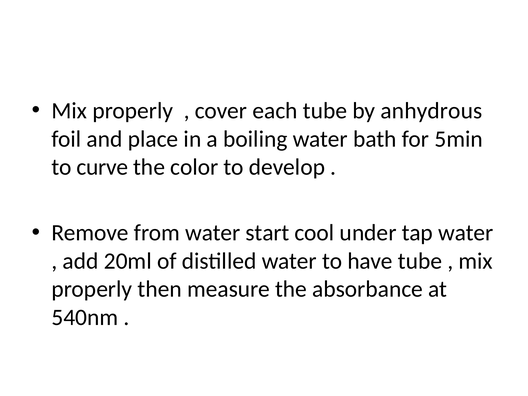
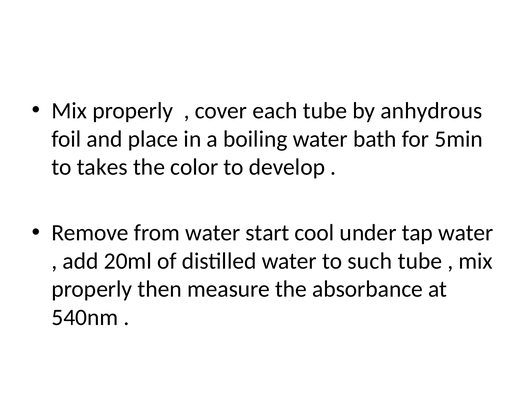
curve: curve -> takes (102, 167)
have: have -> such (370, 261)
